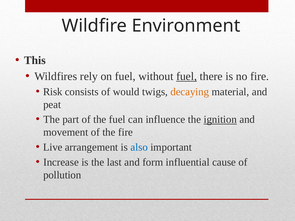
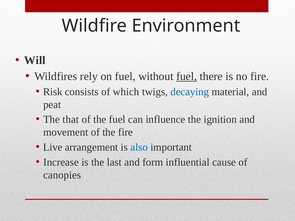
This: This -> Will (35, 60)
would: would -> which (126, 92)
decaying colour: orange -> blue (190, 92)
part: part -> that (71, 120)
ignition underline: present -> none (220, 120)
pollution: pollution -> canopies (62, 175)
